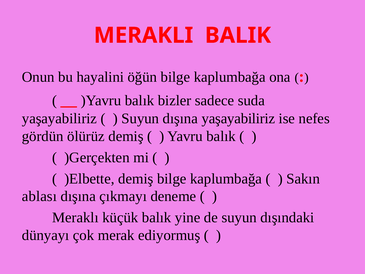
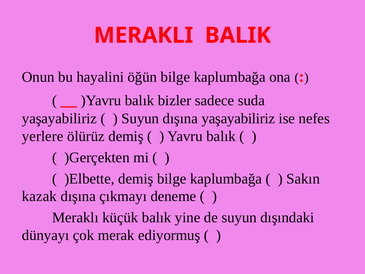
gördün: gördün -> yerlere (43, 136)
ablası: ablası -> kazak (39, 196)
